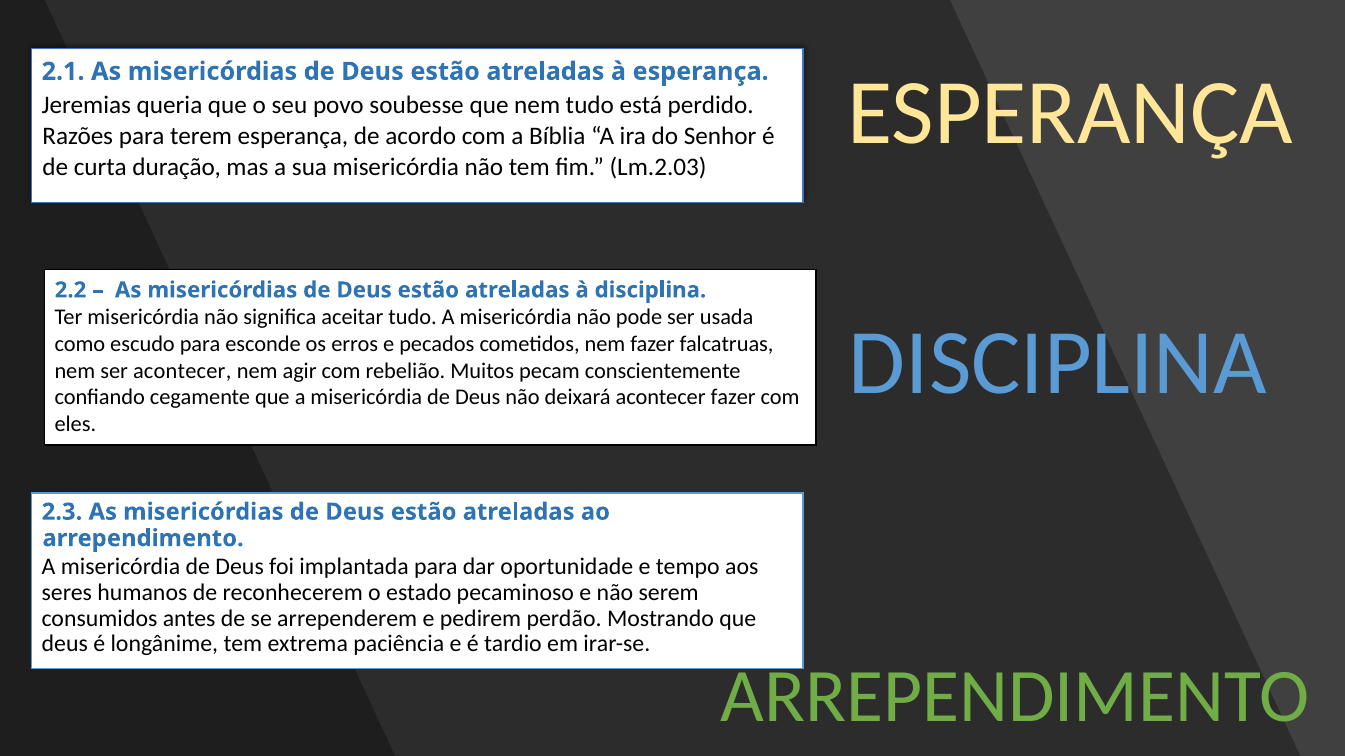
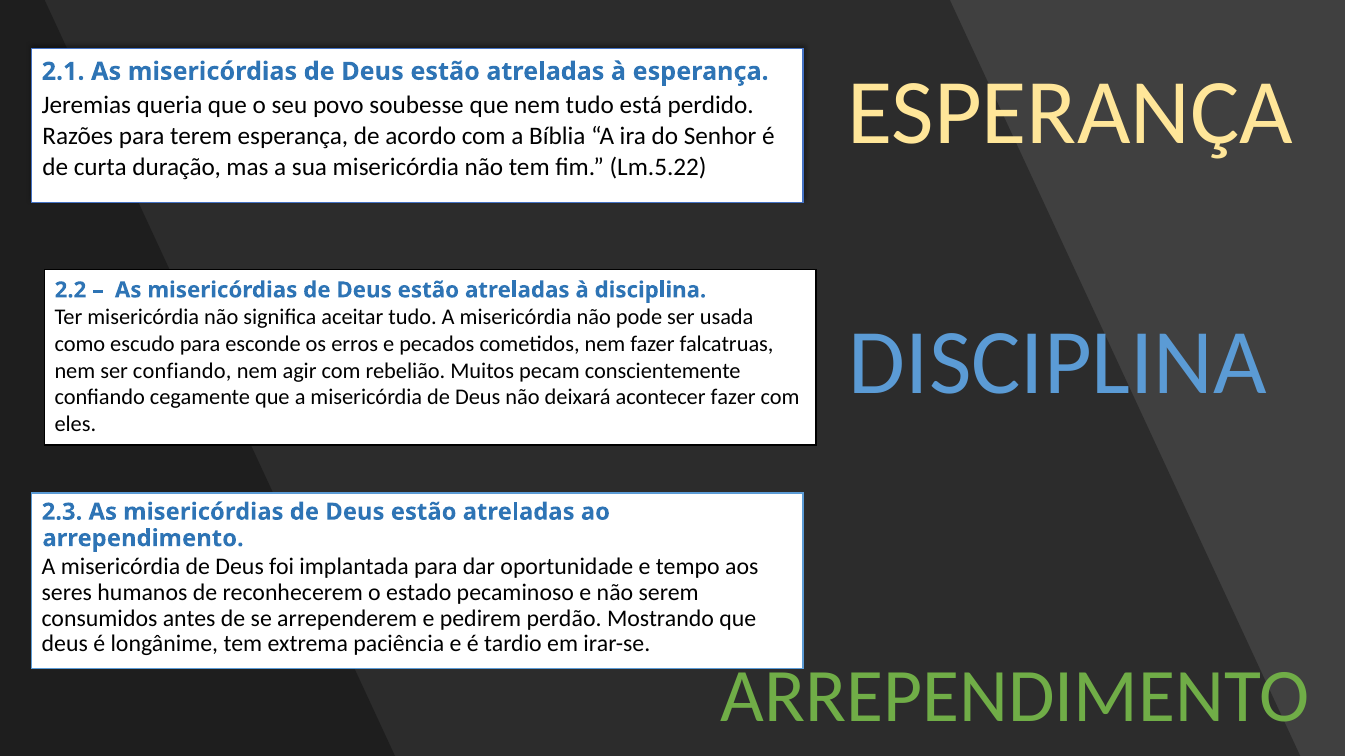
Lm.2.03: Lm.2.03 -> Lm.5.22 (658, 168)
ser acontecer: acontecer -> confiando (182, 371)
